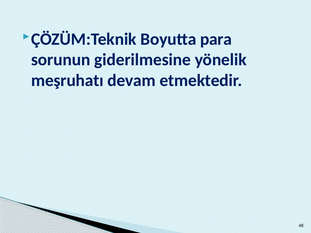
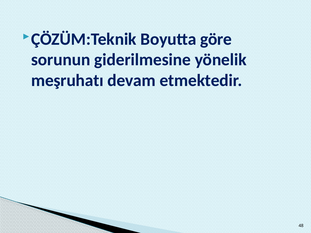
para: para -> göre (216, 39)
